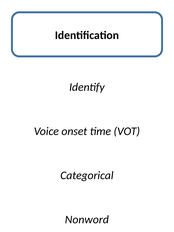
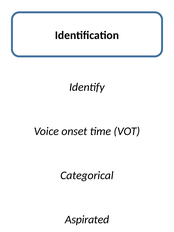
Nonword: Nonword -> Aspirated (87, 220)
